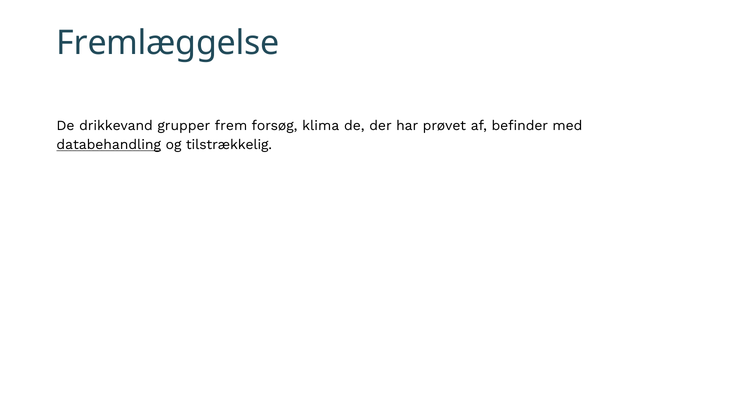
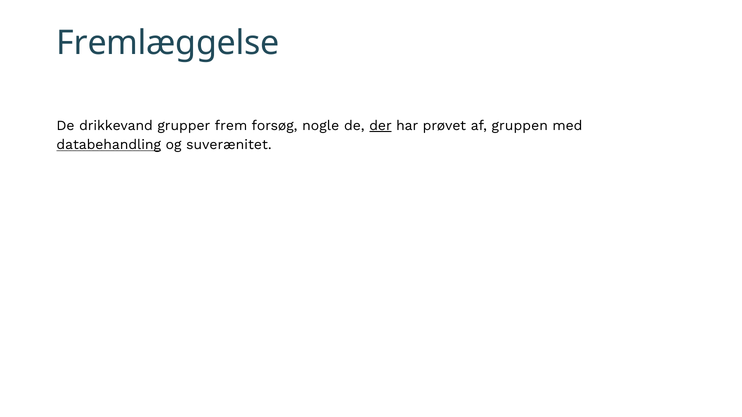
klima: klima -> nogle (321, 126)
der underline: none -> present (380, 126)
befinder: befinder -> gruppen (520, 126)
tilstrækkelig: tilstrækkelig -> suverænitet (229, 145)
